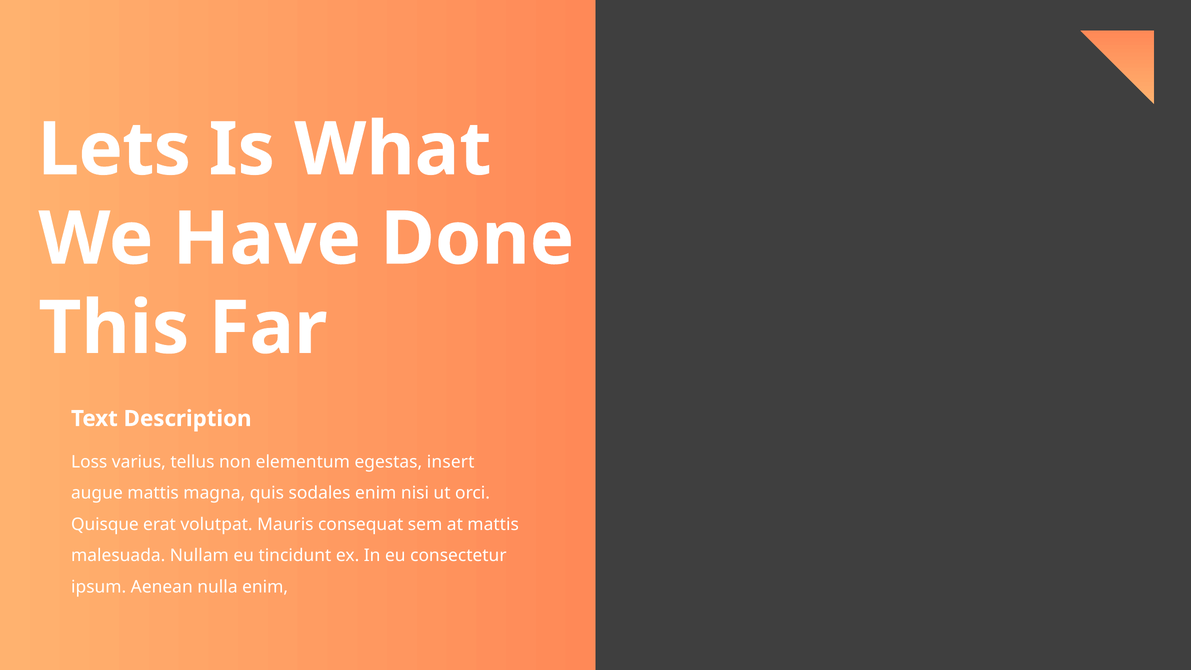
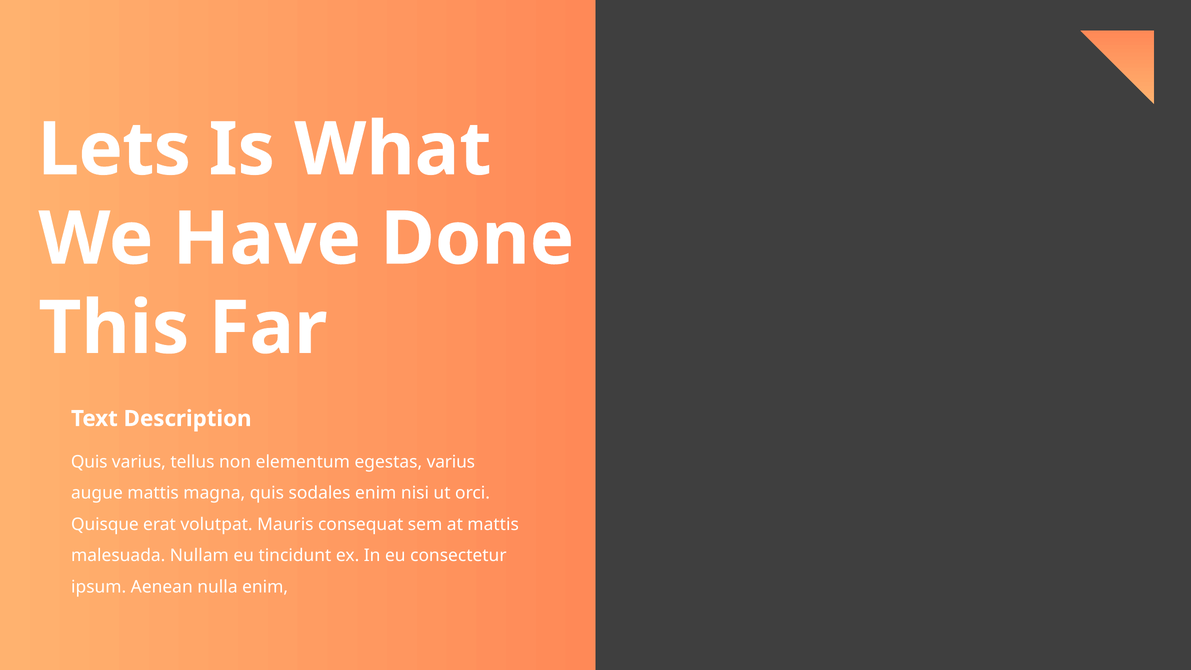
Loss: Loss -> Quis (89, 462)
egestas insert: insert -> varius (451, 462)
